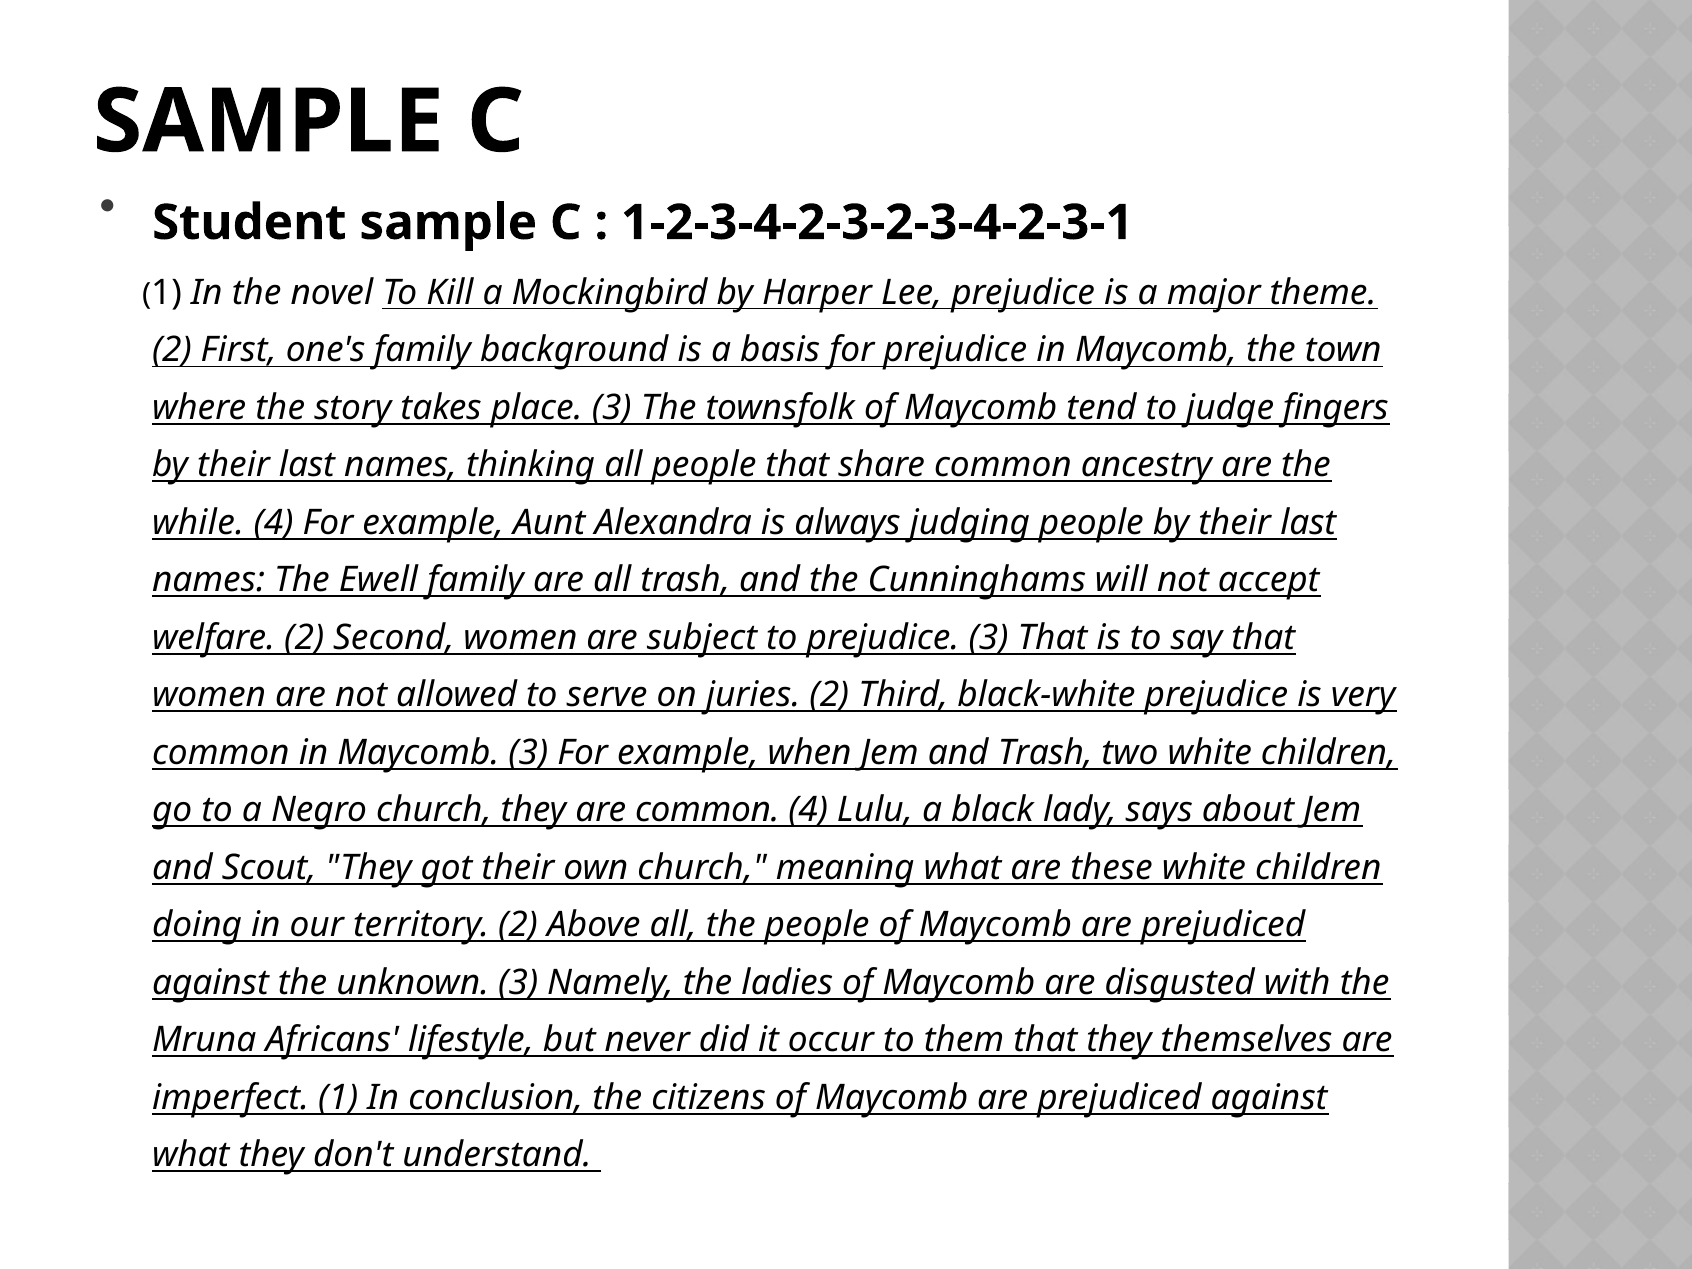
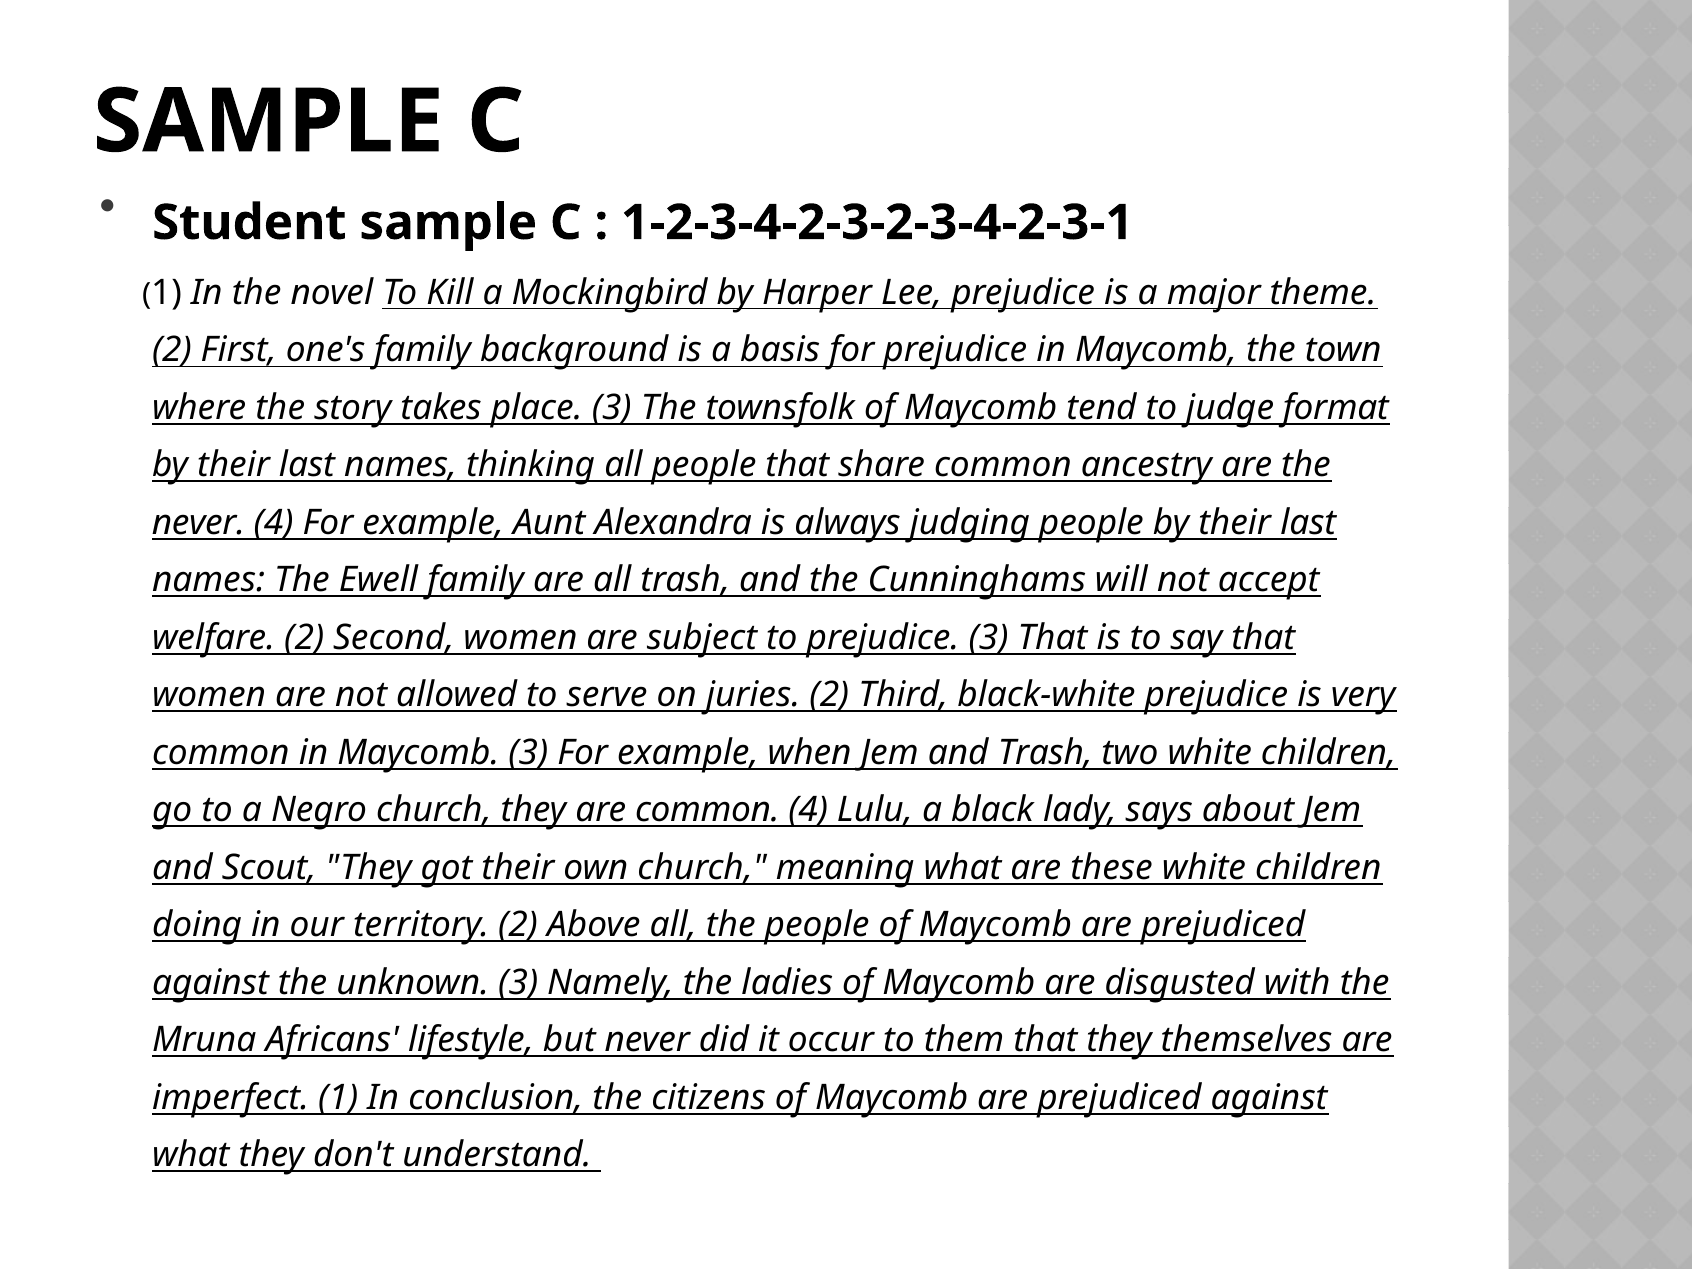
fingers: fingers -> format (1336, 408)
while: while -> never (198, 523)
